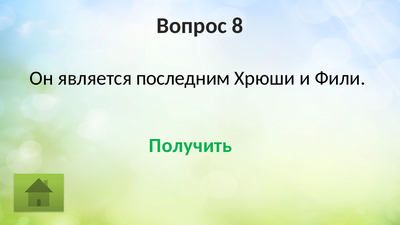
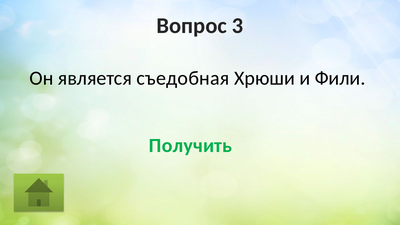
8: 8 -> 3 (238, 26)
последним: последним -> съедобная (183, 78)
